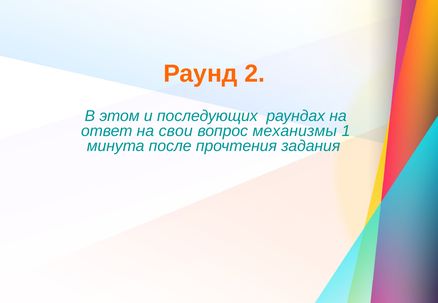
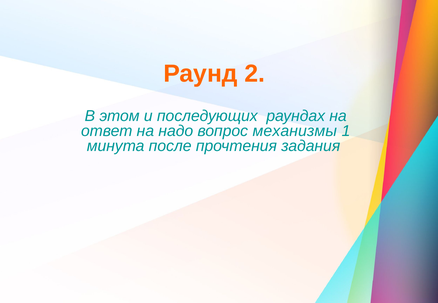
свои: свои -> надо (176, 131)
